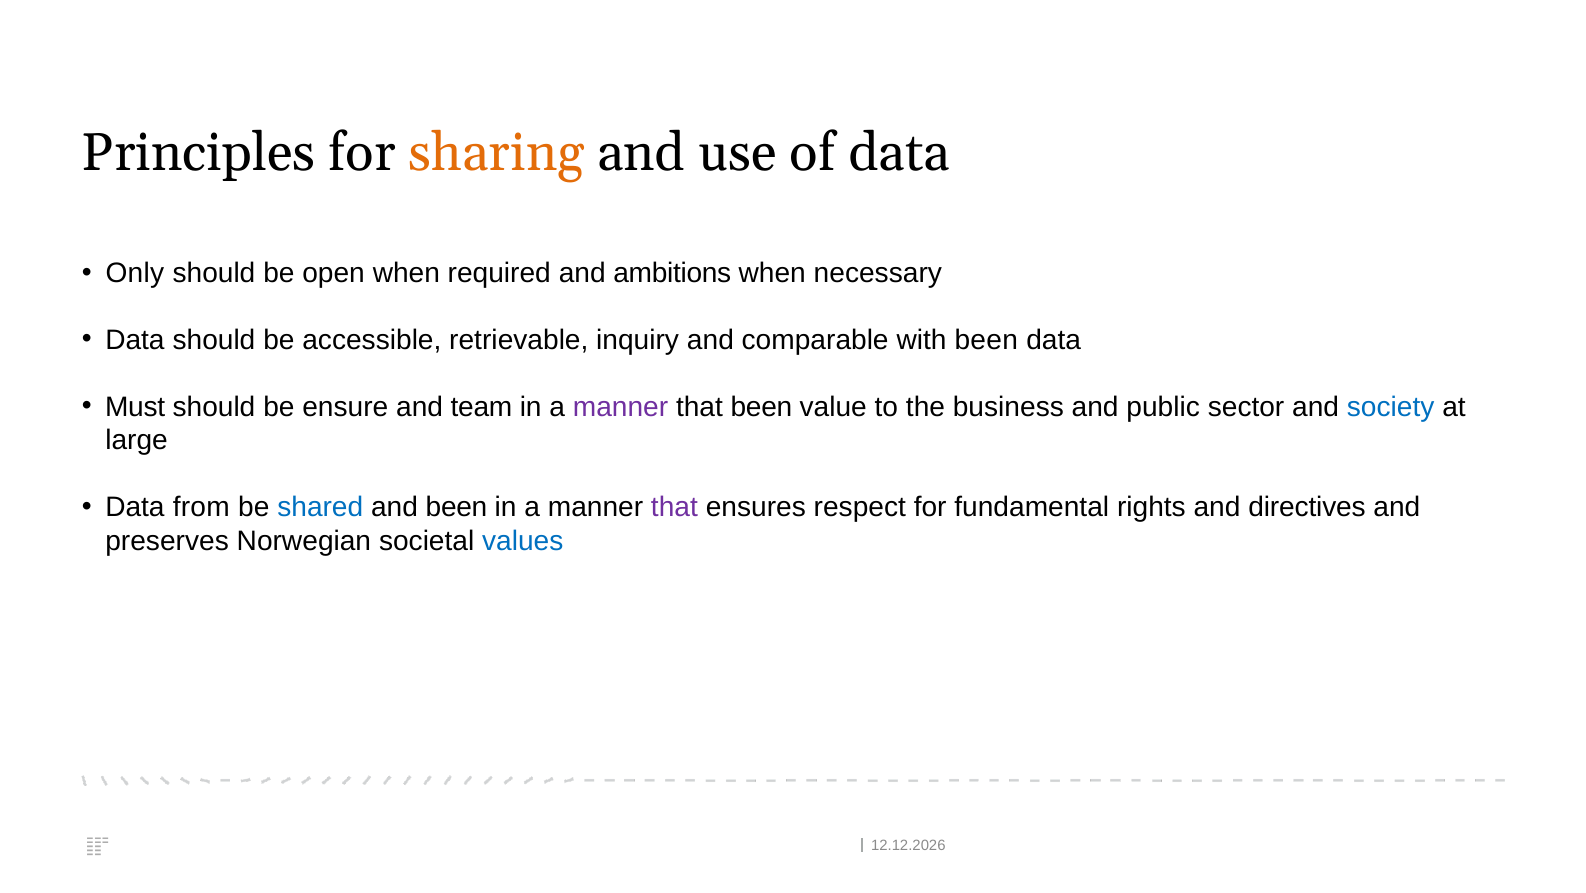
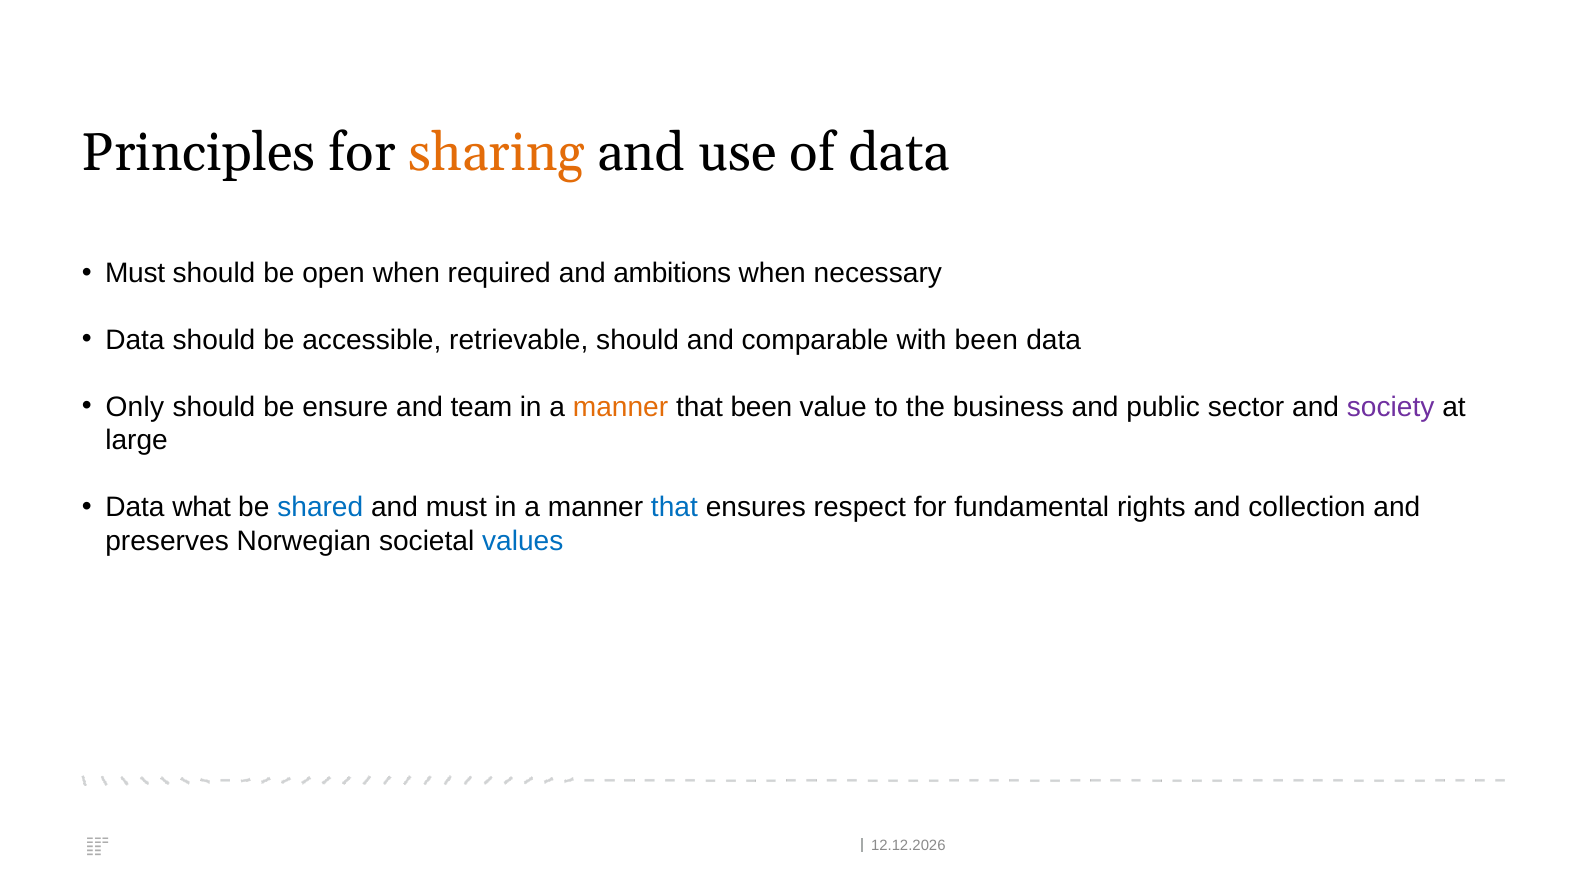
Only: Only -> Must (135, 273)
retrievable inquiry: inquiry -> should (638, 340)
Must: Must -> Only (135, 407)
manner colour: purple -> orange (621, 407)
society colour: blue -> purple (1391, 407)
from: from -> what (202, 507)
and been: been -> must (456, 507)
that colour: purple -> blue (674, 507)
directives: directives -> collection (1307, 507)
